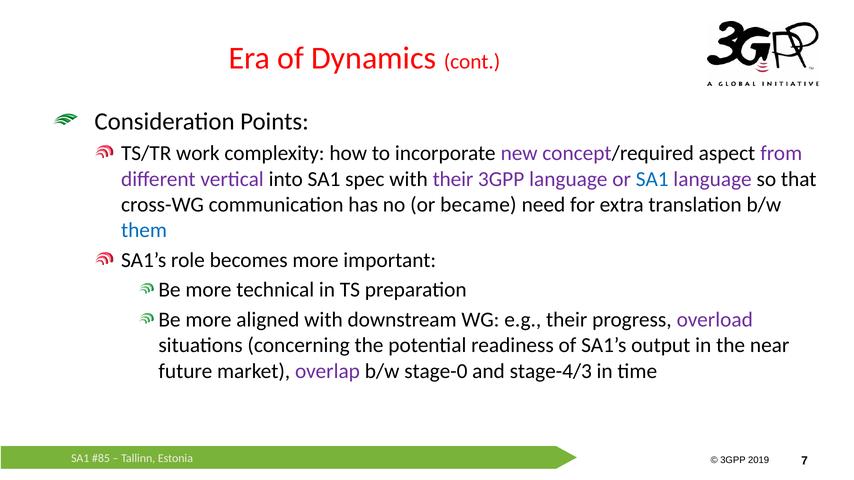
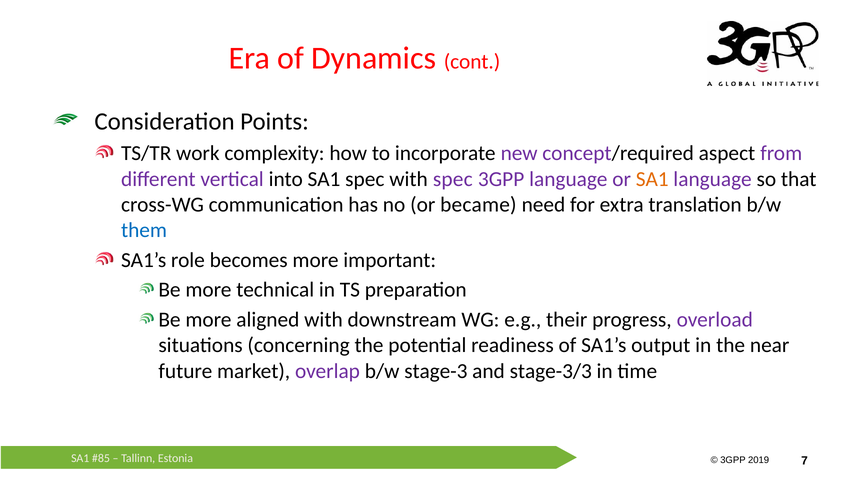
with their: their -> spec (453, 179)
SA1 colour: blue -> orange (652, 179)
stage-0: stage-0 -> stage-3 (436, 371)
stage-4/3: stage-4/3 -> stage-3/3 (551, 371)
